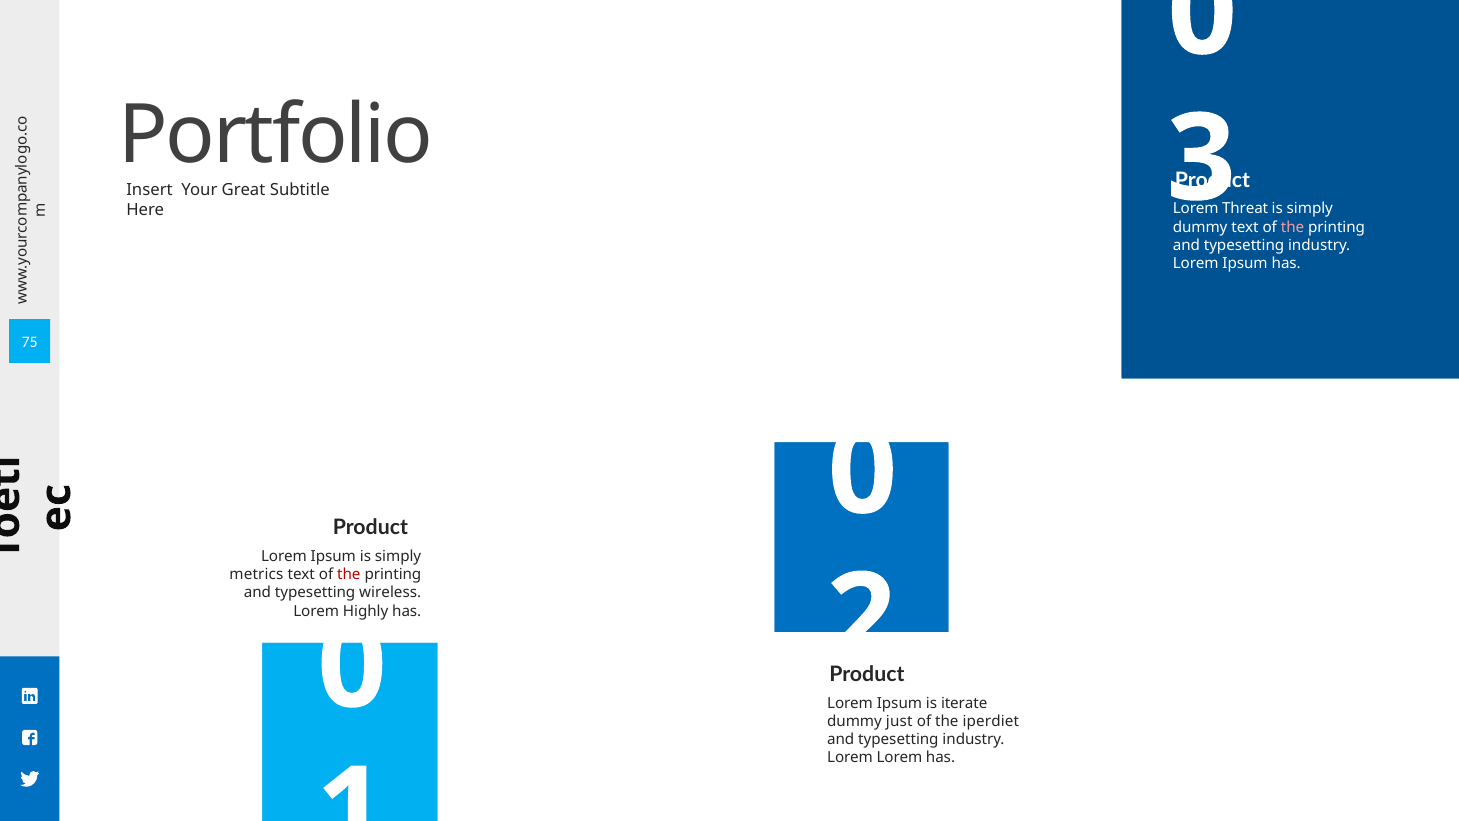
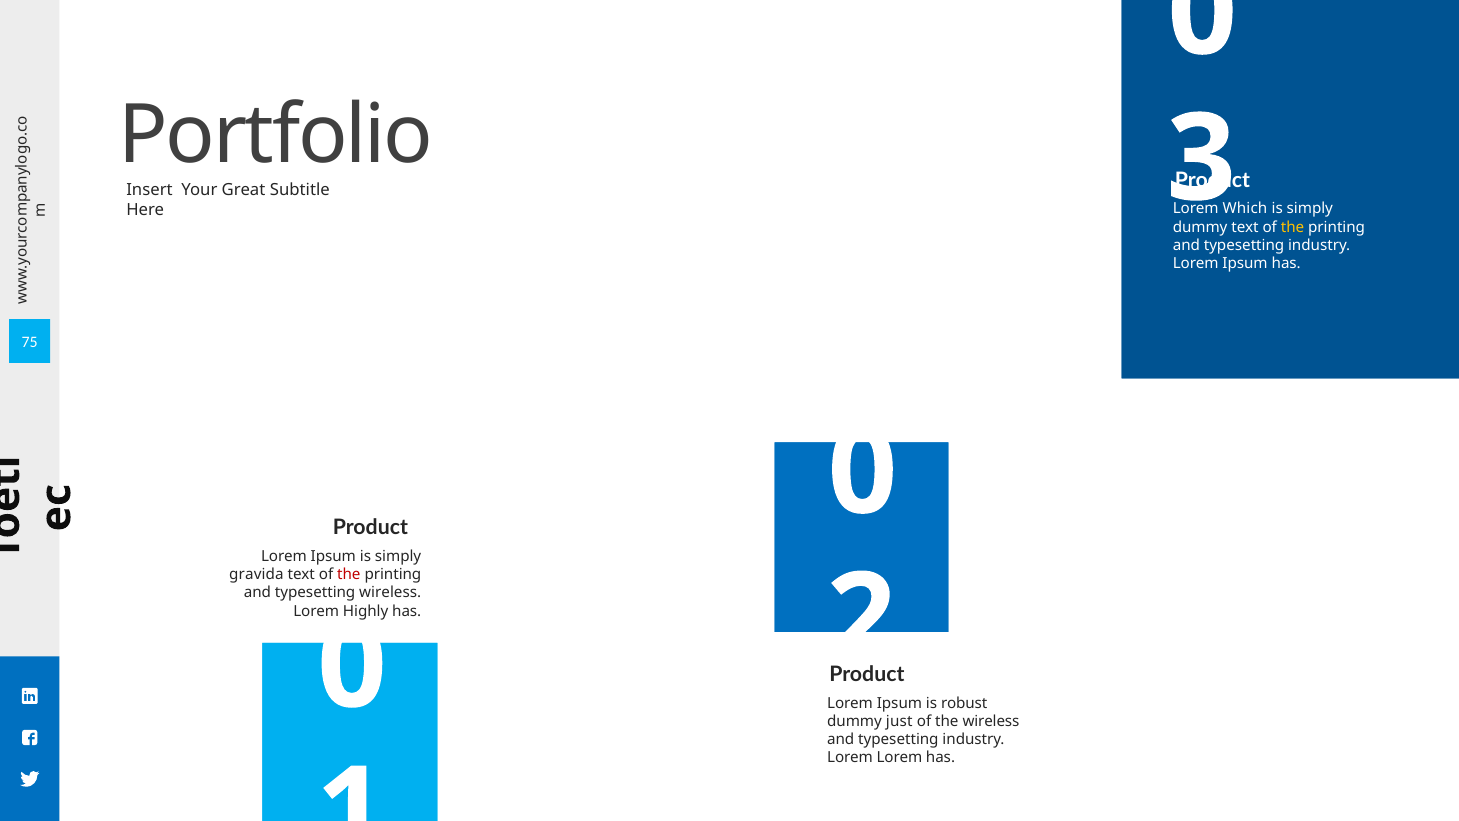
Threat: Threat -> Which (1245, 209)
the colour: pink -> yellow (1293, 227)
metrics: metrics -> gravida (256, 574)
iterate: iterate -> robust (964, 703)
the iperdiet: iperdiet -> wireless (991, 721)
